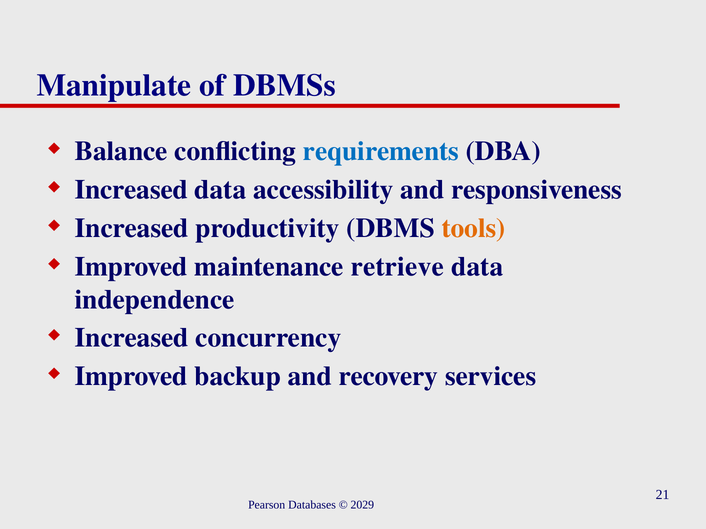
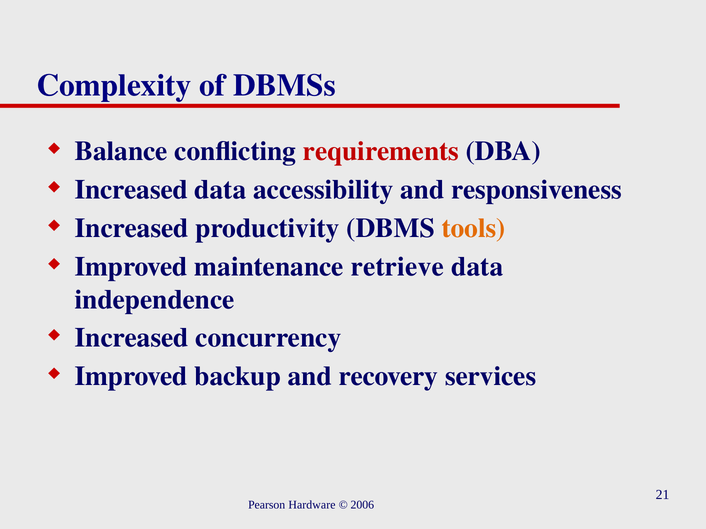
Manipulate: Manipulate -> Complexity (114, 86)
requirements colour: blue -> red (381, 151)
Databases: Databases -> Hardware (312, 506)
2029: 2029 -> 2006 (362, 506)
